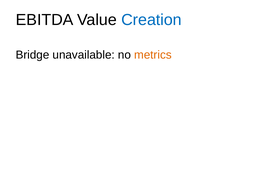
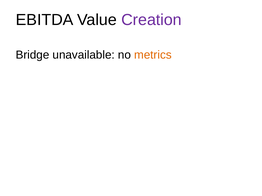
Creation colour: blue -> purple (151, 20)
